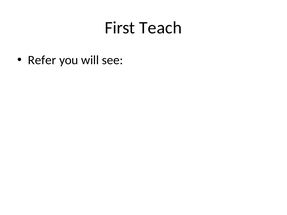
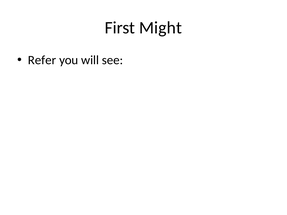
Teach: Teach -> Might (160, 28)
